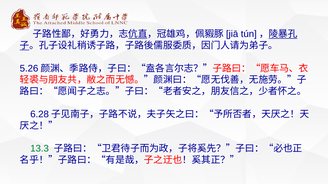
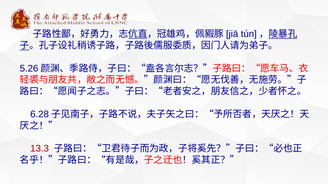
13.3 colour: green -> red (40, 149)
